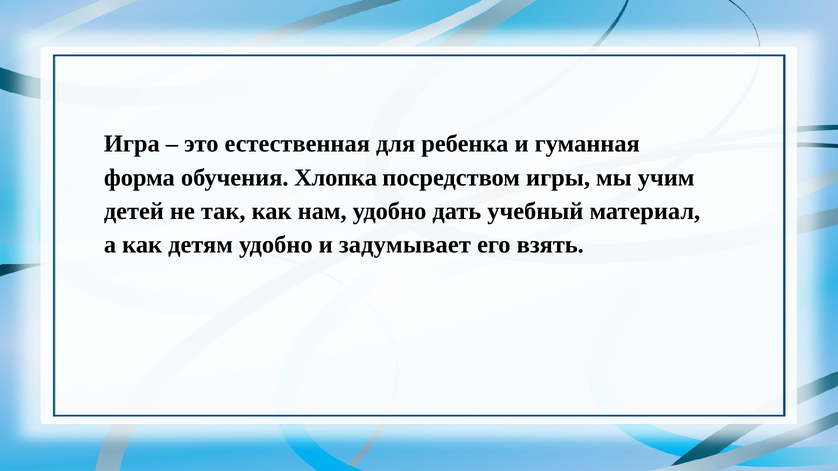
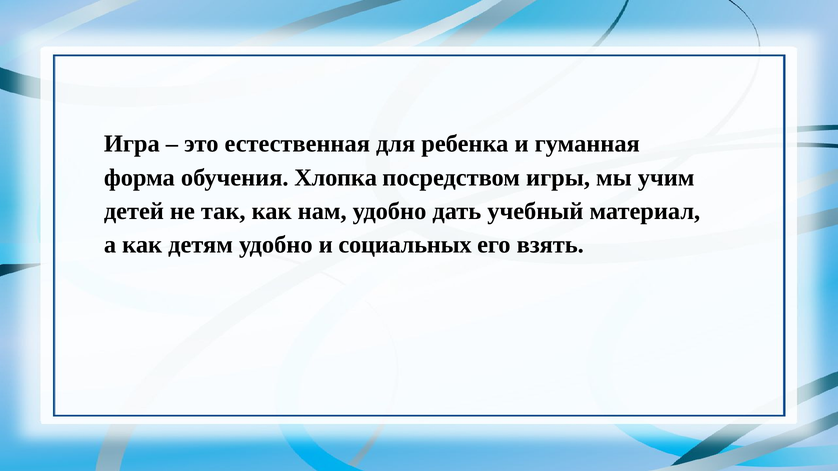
задумывает: задумывает -> социальных (405, 245)
